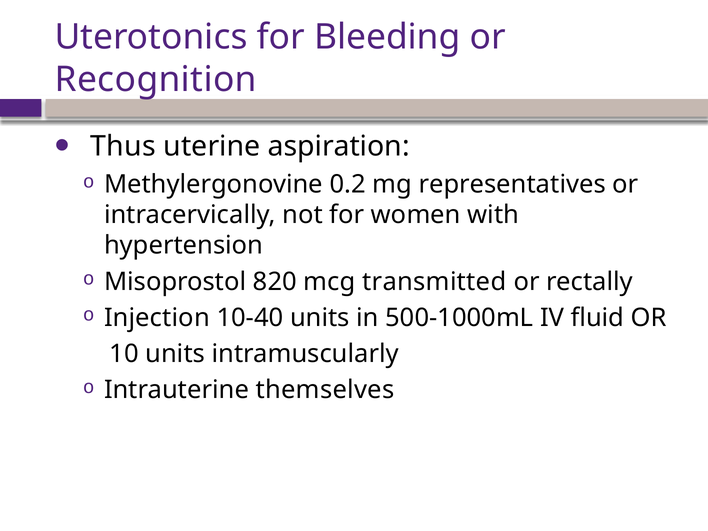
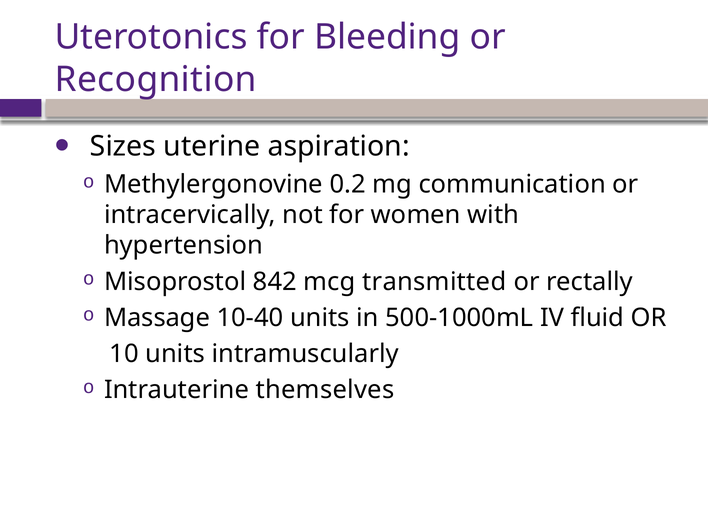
Thus: Thus -> Sizes (123, 147)
representatives: representatives -> communication (512, 184)
820: 820 -> 842 (275, 282)
Injection: Injection -> Massage (157, 318)
